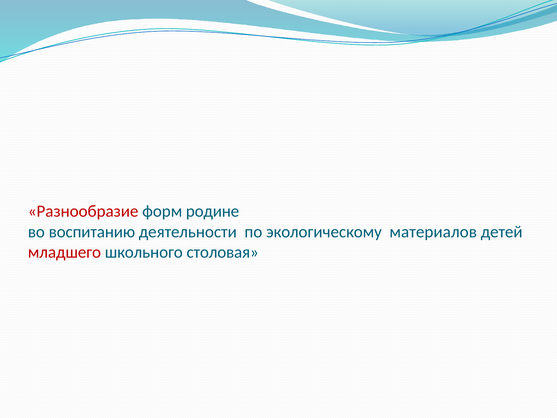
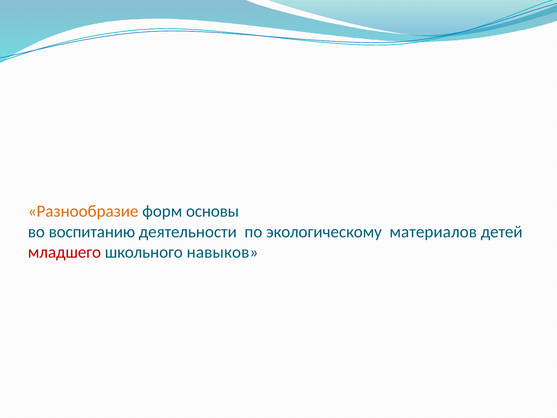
Разнообразие colour: red -> orange (83, 211)
родине: родине -> основы (213, 211)
столовая: столовая -> навыков (222, 252)
